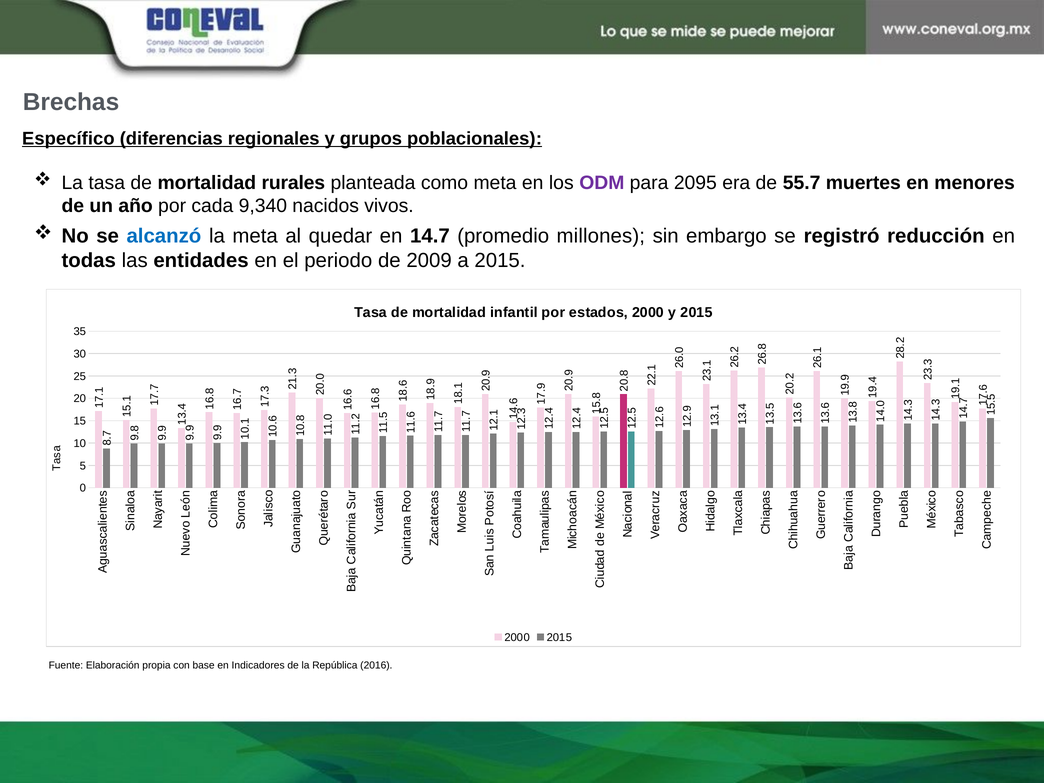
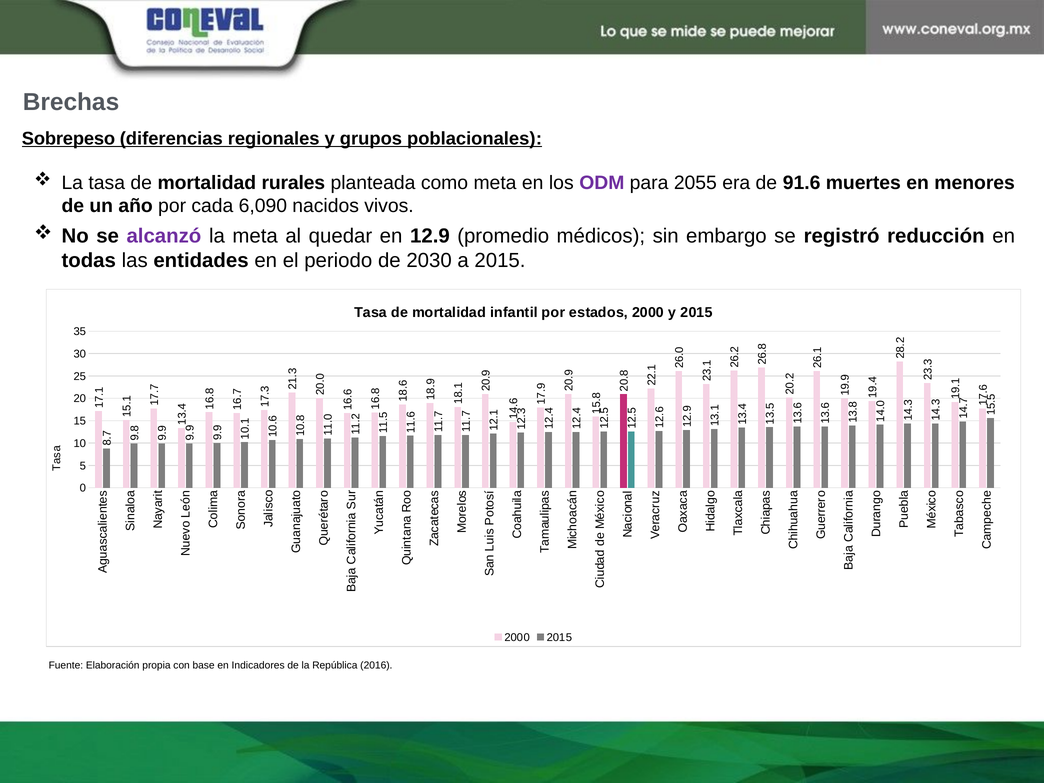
Específico: Específico -> Sobrepeso (68, 138)
2095: 2095 -> 2055 (695, 183)
55.7: 55.7 -> 91.6 (802, 183)
9,340: 9,340 -> 6,090 (263, 206)
alcanzó colour: blue -> purple (164, 236)
14.7: 14.7 -> 12.9 (430, 236)
millones: millones -> médicos (601, 236)
2009: 2009 -> 2030 (429, 260)
